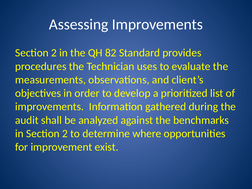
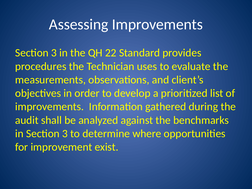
2: 2 -> 3 (54, 53)
82: 82 -> 22 (111, 53)
in Section 2: 2 -> 3 (65, 134)
